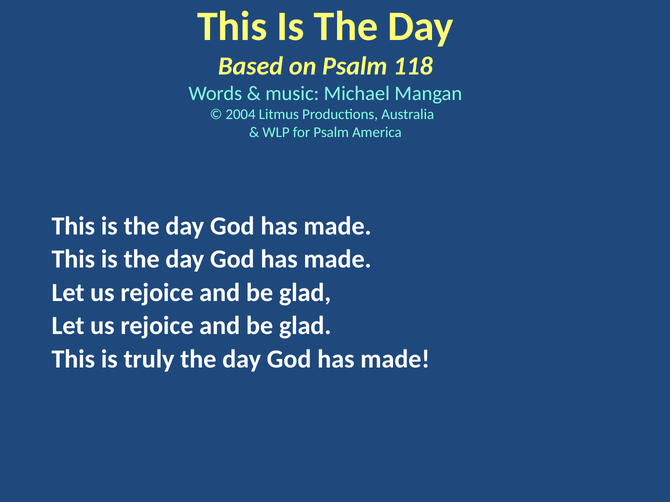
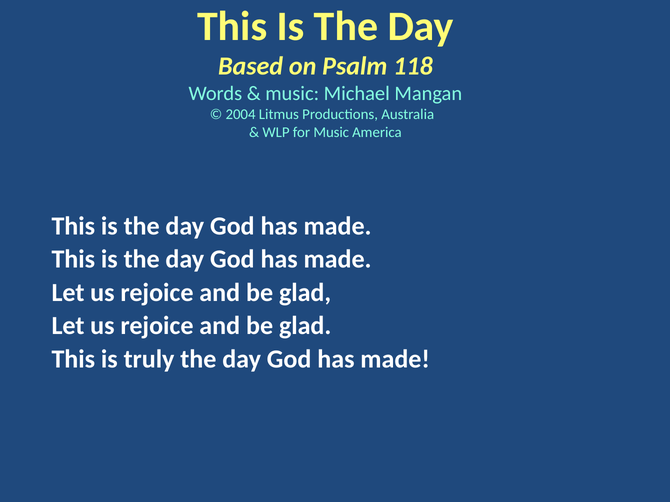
for Psalm: Psalm -> Music (331, 132)
